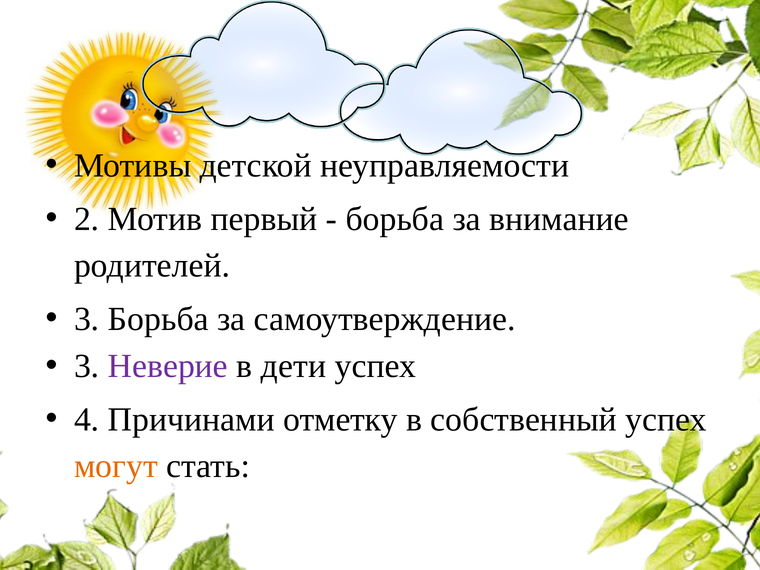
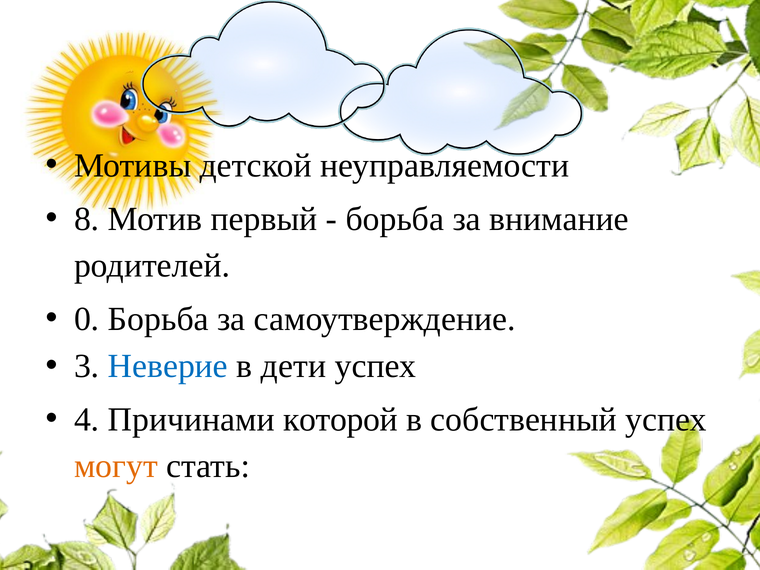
2: 2 -> 8 (87, 219)
3: 3 -> 0 (87, 319)
Неверие colour: purple -> blue (168, 366)
отметку: отметку -> которой (341, 420)
